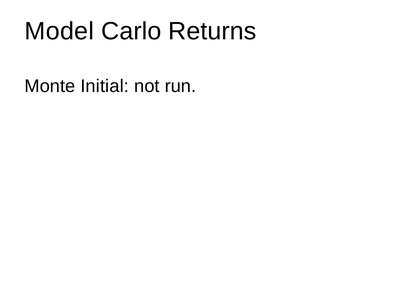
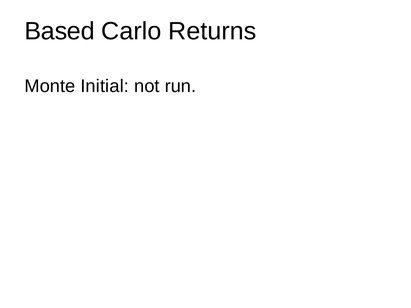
Model: Model -> Based (60, 31)
